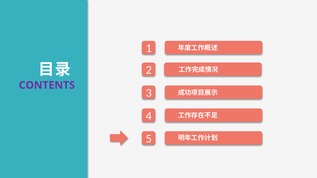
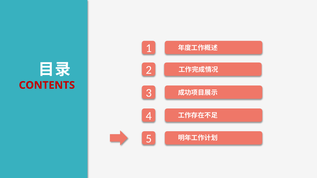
CONTENTS colour: purple -> red (47, 85)
